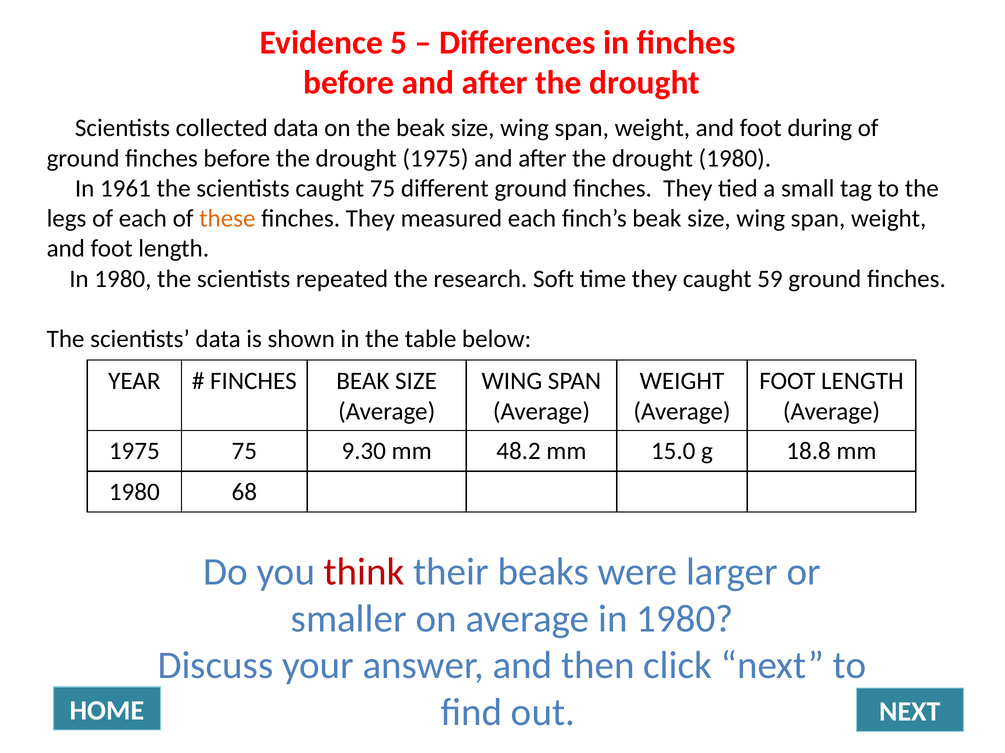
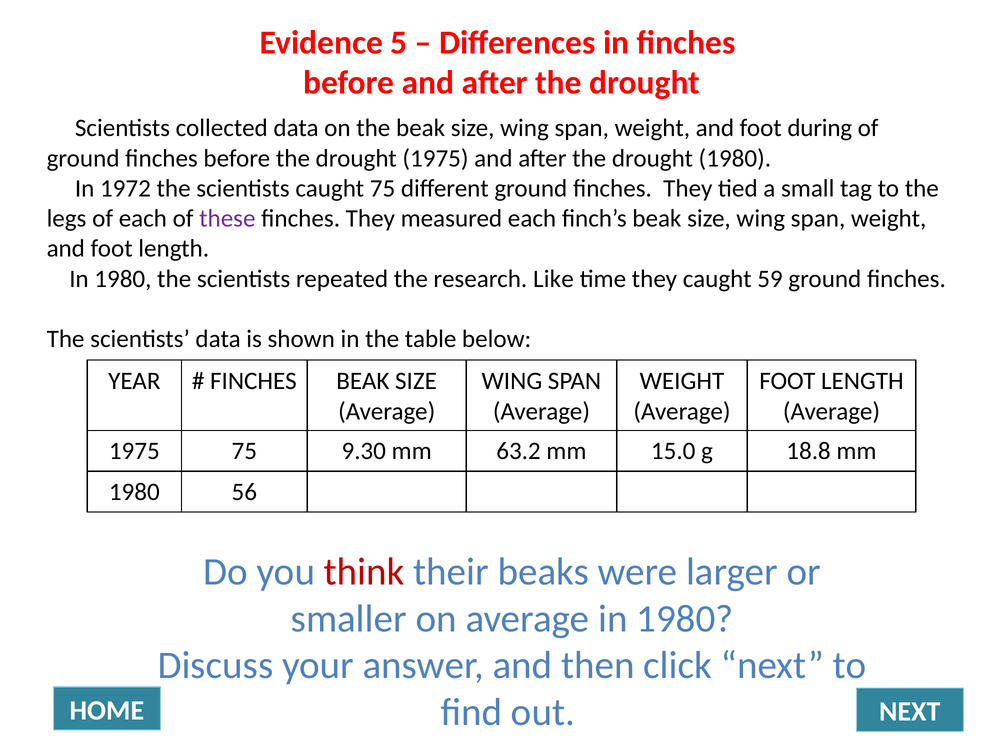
1961: 1961 -> 1972 (125, 189)
these colour: orange -> purple (227, 219)
Soft: Soft -> Like (553, 279)
48.2: 48.2 -> 63.2 (519, 452)
68: 68 -> 56 (244, 492)
